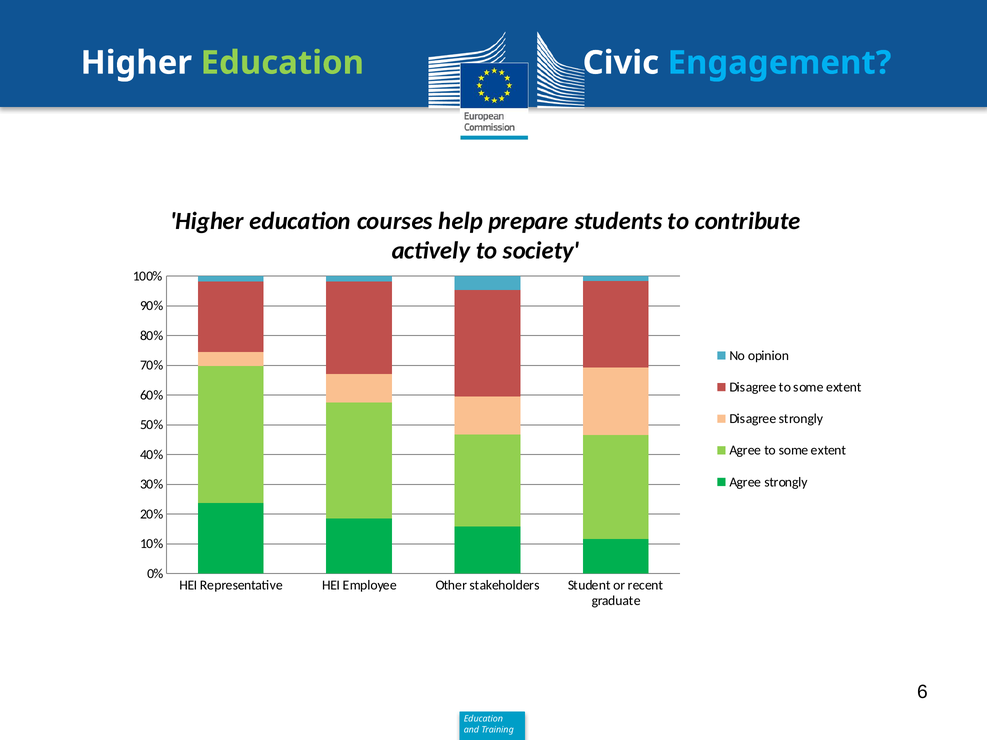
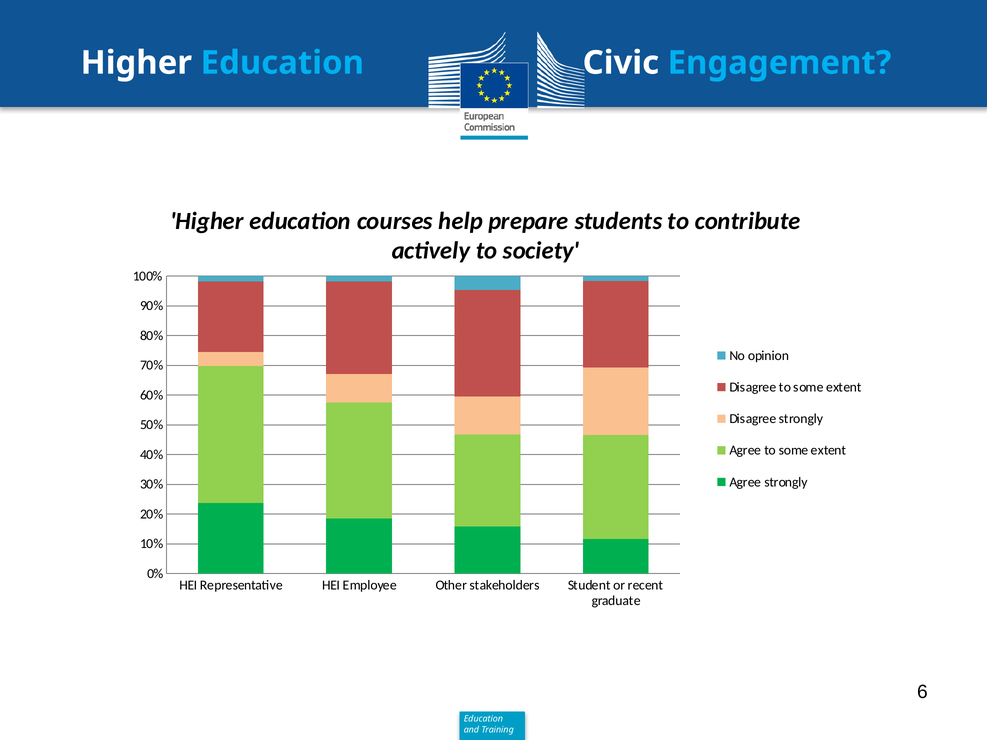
Education colour: light green -> light blue (282, 63)
